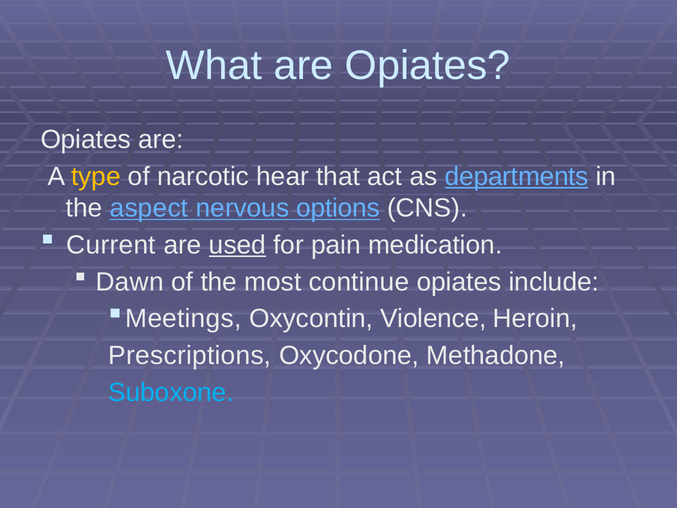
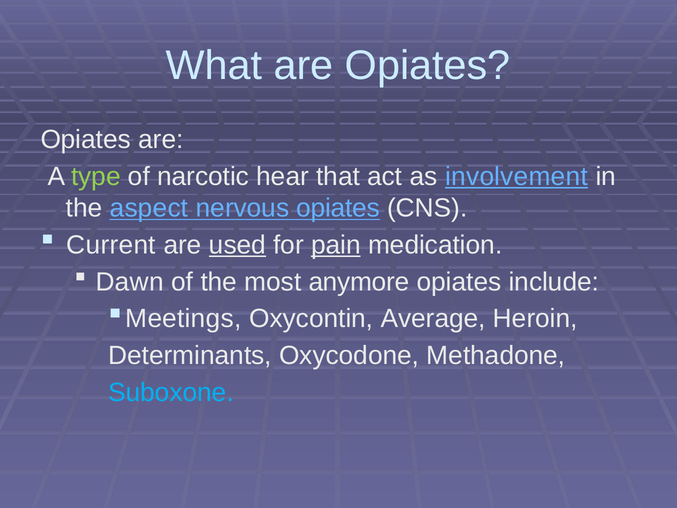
type colour: yellow -> light green (96, 176)
departments: departments -> involvement (517, 176)
nervous options: options -> opiates (338, 208)
pain underline: none -> present (336, 245)
continue: continue -> anymore (359, 282)
Violence: Violence -> Average (433, 319)
Prescriptions: Prescriptions -> Determinants (190, 355)
